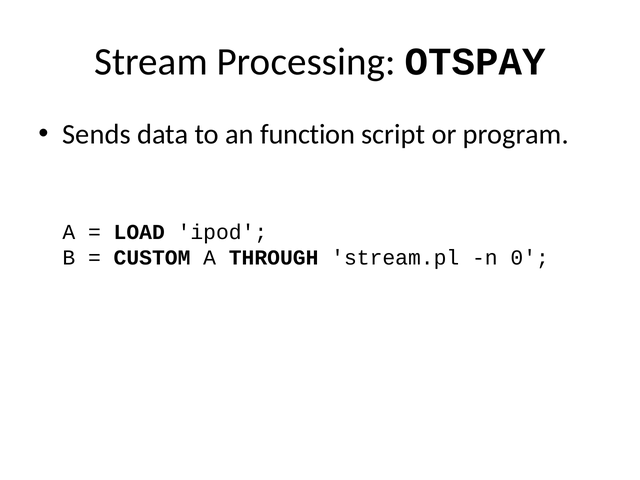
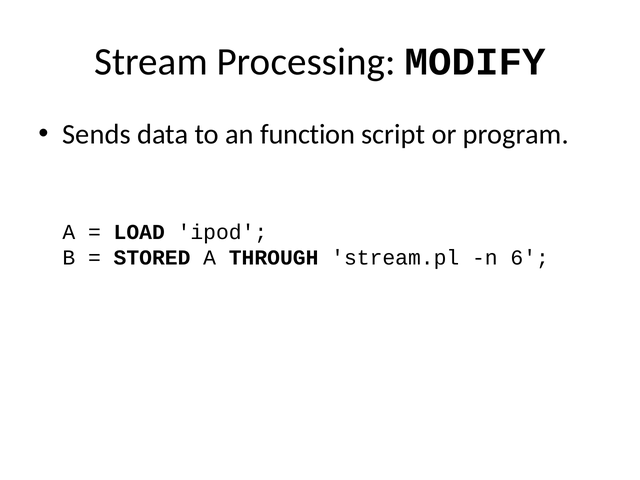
OTSPAY: OTSPAY -> MODIFY (475, 62)
CUSTOM: CUSTOM -> STORED (152, 258)
0: 0 -> 6 (530, 258)
